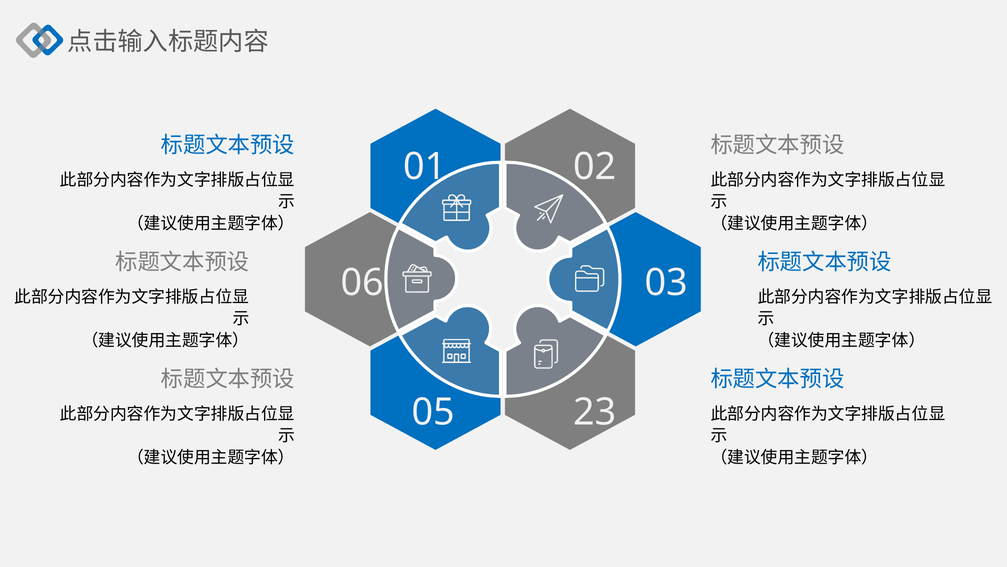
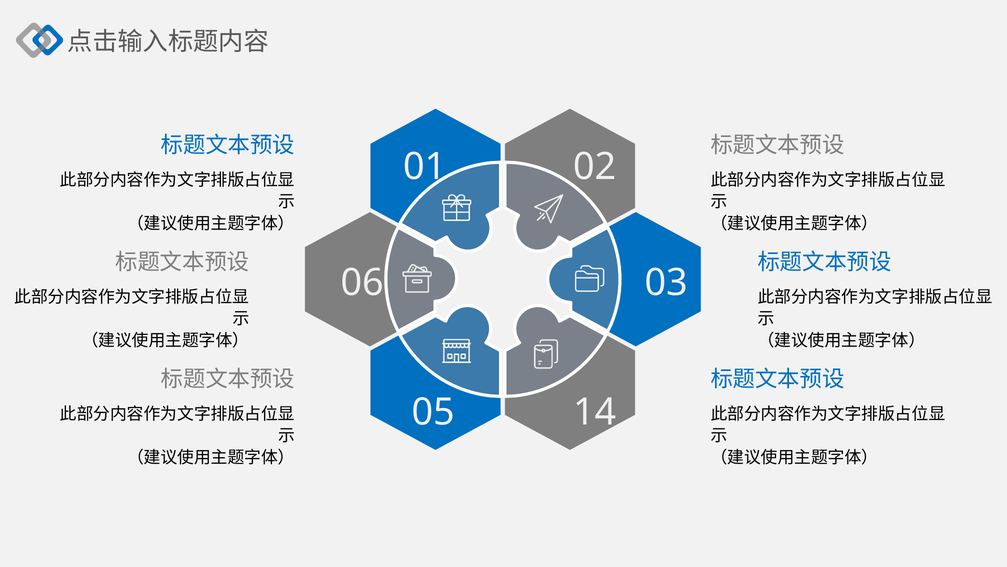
23: 23 -> 14 (595, 412)
